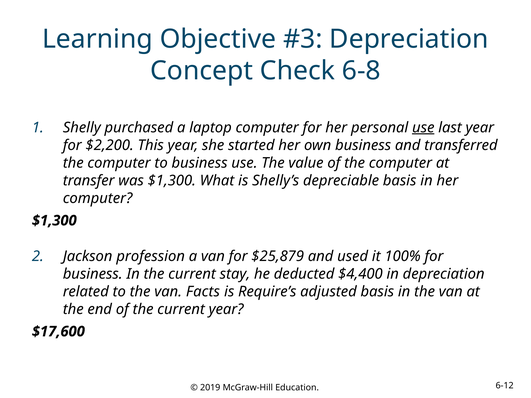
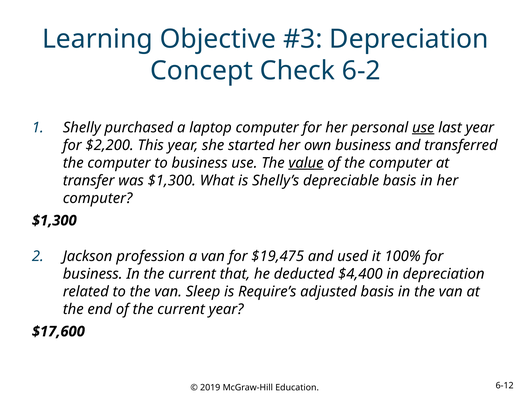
6-8: 6-8 -> 6-2 (361, 71)
value underline: none -> present (306, 163)
$25,879: $25,879 -> $19,475 (278, 256)
stay: stay -> that (235, 274)
Facts: Facts -> Sleep (203, 292)
